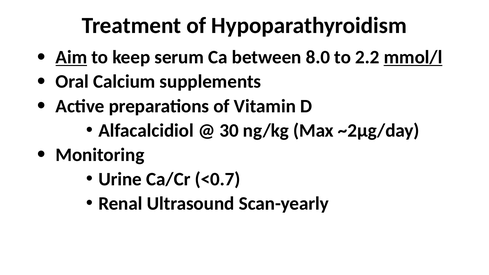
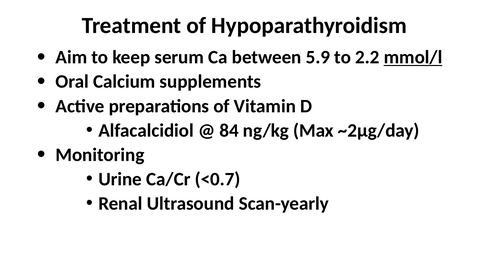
Aim underline: present -> none (71, 57)
8.0: 8.0 -> 5.9 (318, 57)
30: 30 -> 84 (229, 130)
